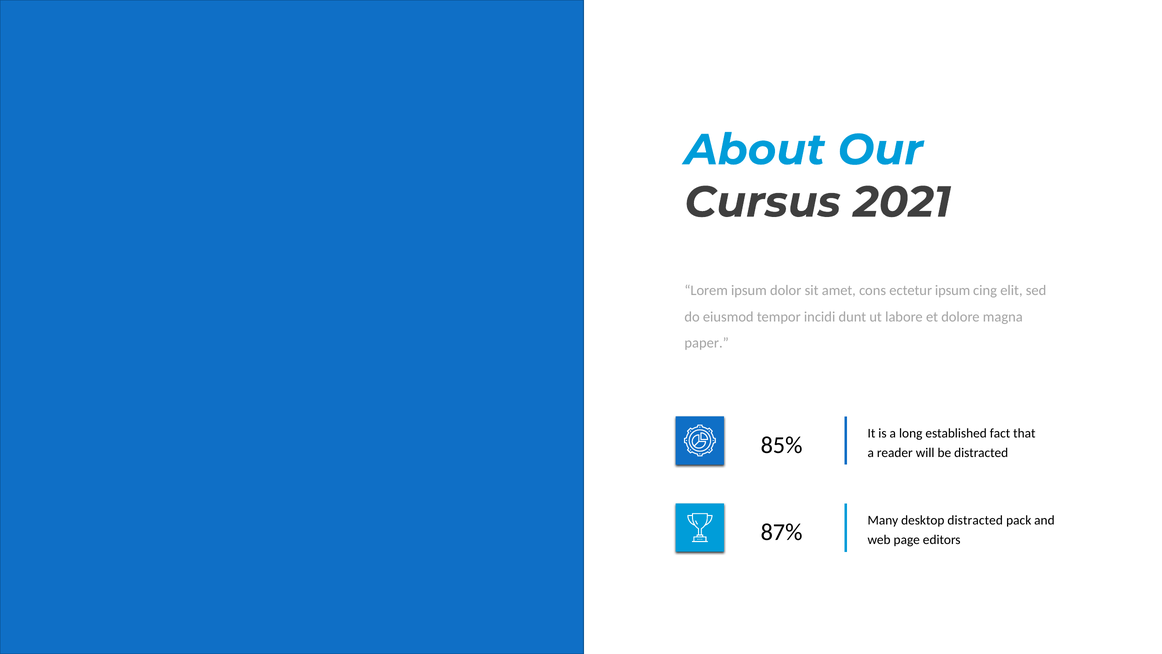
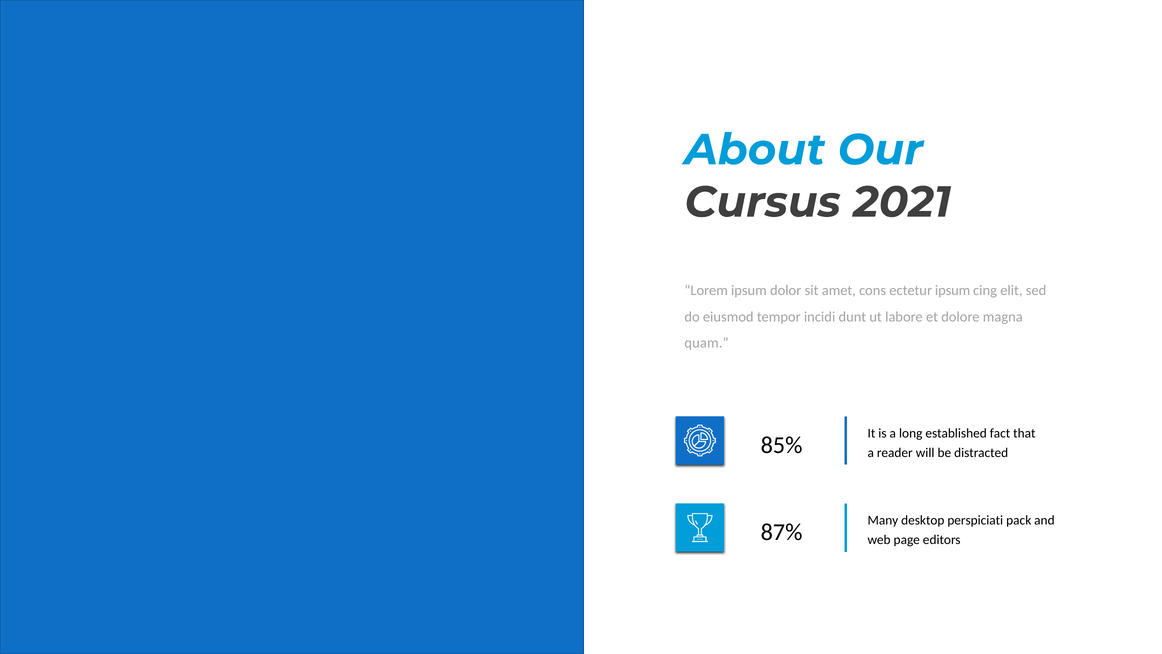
paper: paper -> quam (707, 343)
desktop distracted: distracted -> perspiciati (975, 520)
